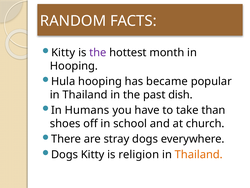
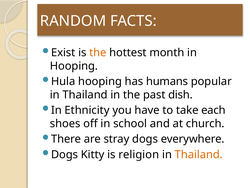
Kitty: Kitty -> Exist (63, 52)
the colour: purple -> orange (98, 52)
became: became -> humans (167, 81)
Humans: Humans -> Ethnicity (87, 110)
than: than -> each (213, 110)
